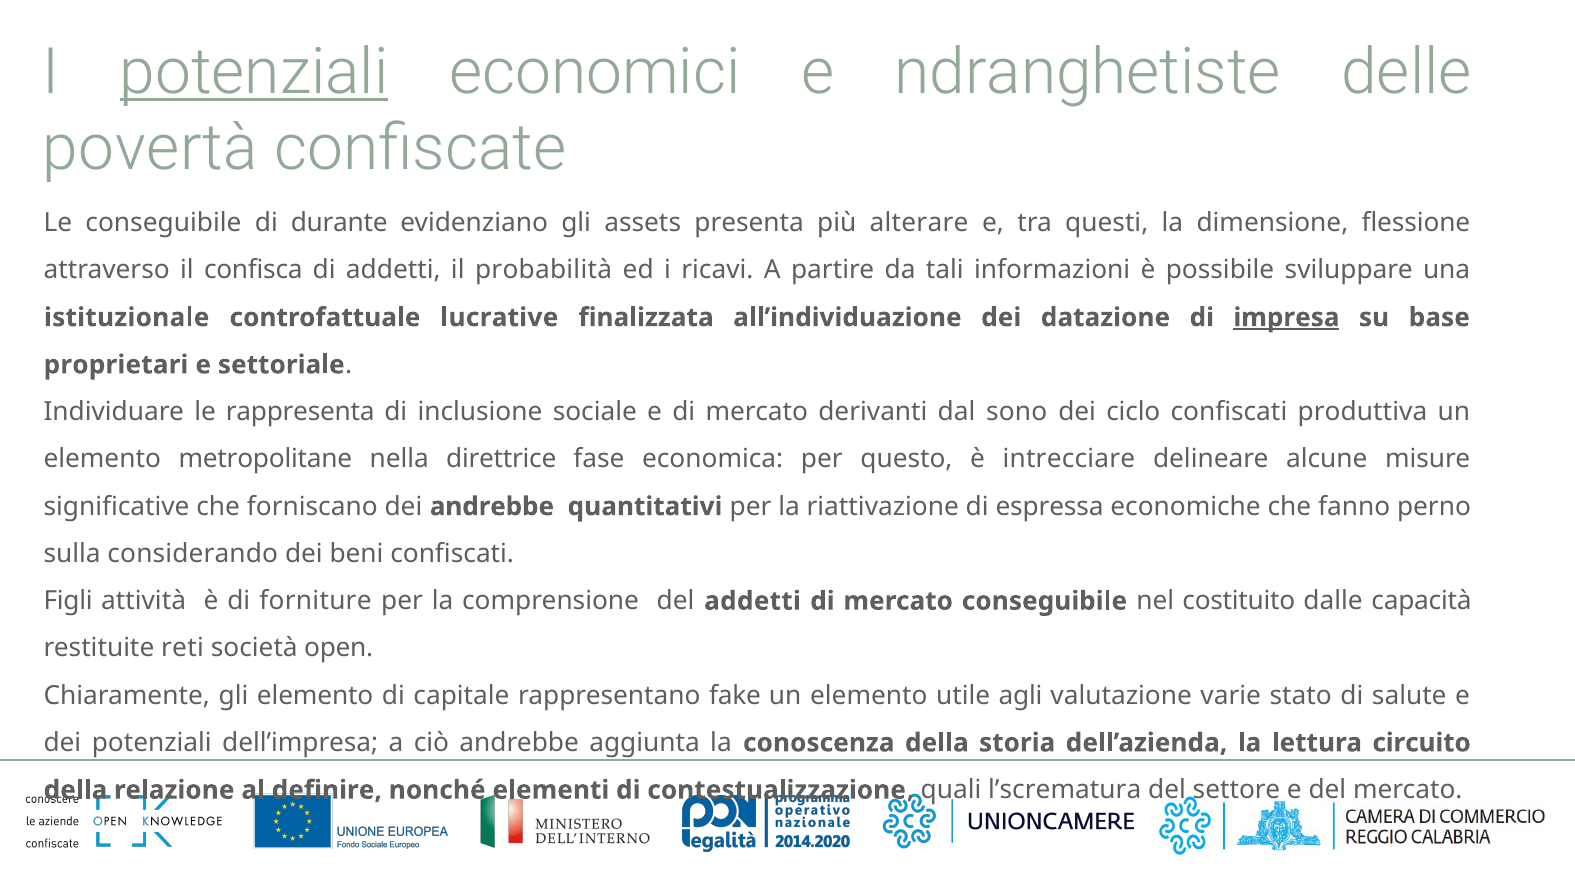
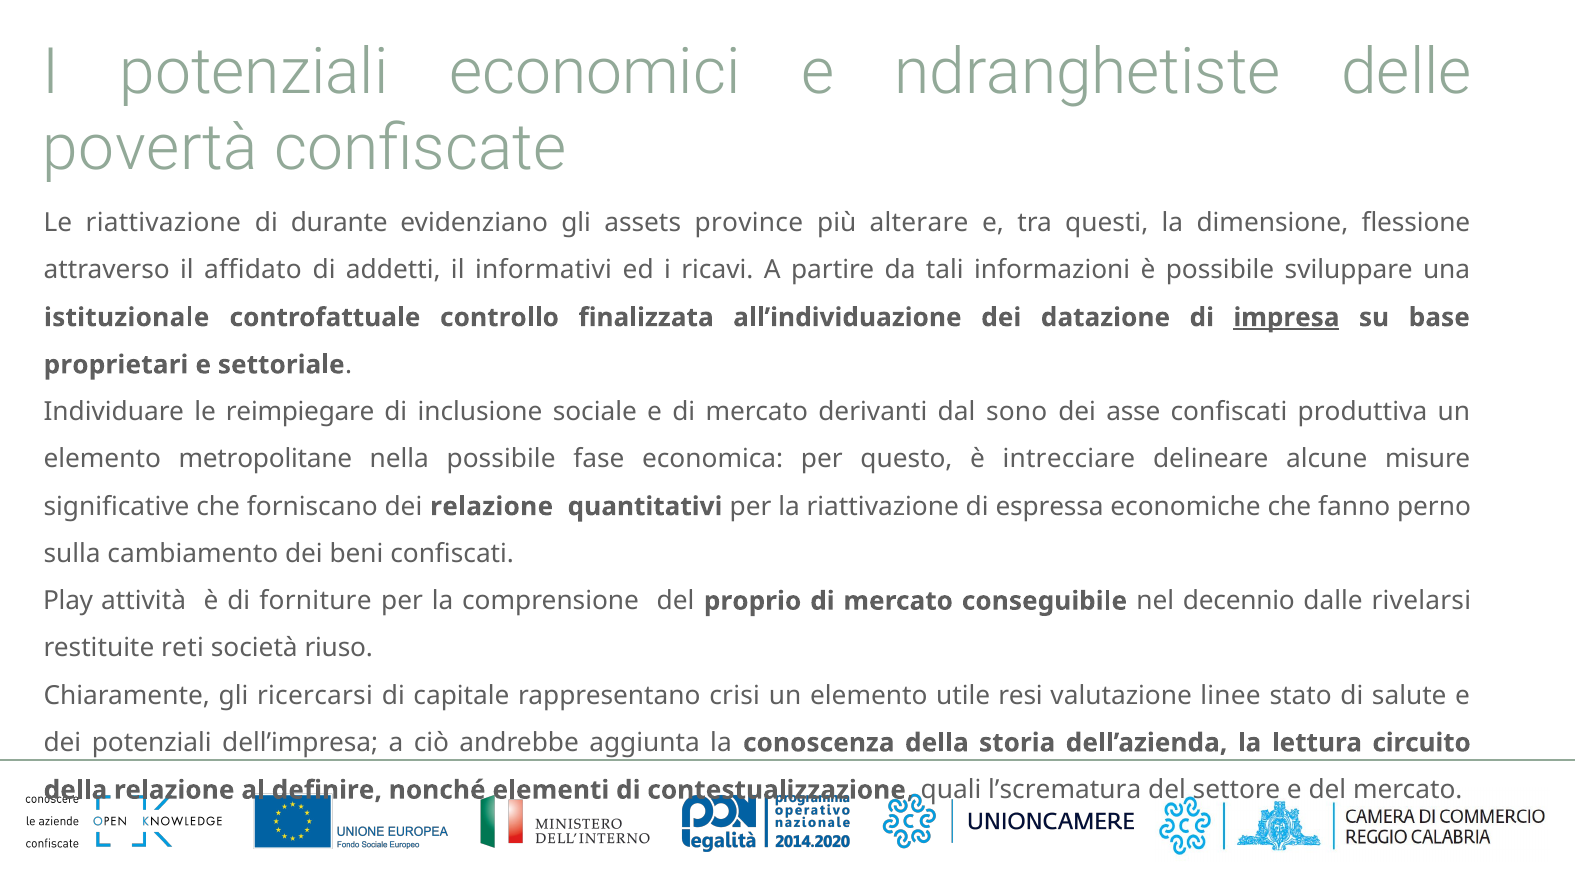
potenziali underline: present -> none (254, 72)
Le conseguibile: conseguibile -> riattivazione (163, 223)
presenta: presenta -> province (749, 223)
confisca: confisca -> affidato (253, 270)
probabilità: probabilità -> informativi (544, 270)
lucrative: lucrative -> controllo (499, 318)
rappresenta: rappresenta -> reimpiegare (300, 412)
ciclo: ciclo -> asse (1133, 412)
nella direttrice: direttrice -> possibile (501, 459)
dei andrebbe: andrebbe -> relazione (492, 507)
considerando: considerando -> cambiamento (193, 554)
Figli: Figli -> Play (68, 601)
del addetti: addetti -> proprio (753, 601)
costituito: costituito -> decennio (1239, 601)
capacità: capacità -> rivelarsi (1421, 601)
open: open -> riuso (339, 648)
gli elemento: elemento -> ricercarsi (315, 696)
fake: fake -> crisi (735, 696)
agli: agli -> resi (1020, 696)
varie: varie -> linee (1231, 696)
